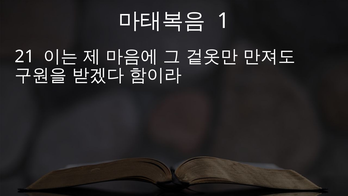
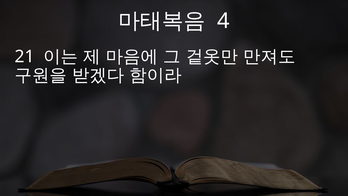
1: 1 -> 4 (223, 21)
